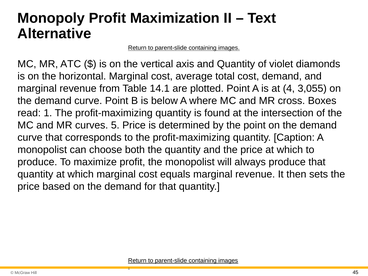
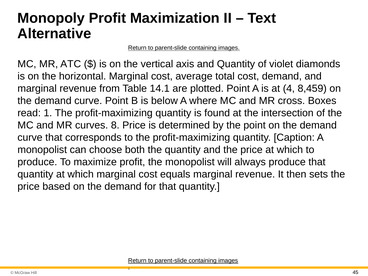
3,055: 3,055 -> 8,459 (312, 88)
5: 5 -> 8 (115, 125)
